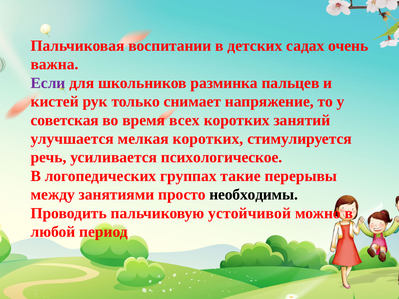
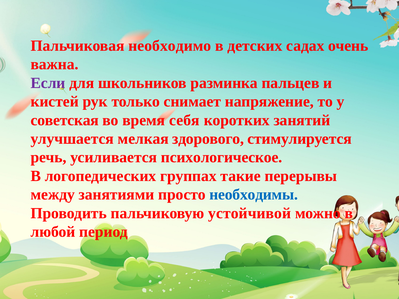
воспитании: воспитании -> необходимо (170, 46)
всех: всех -> себя (184, 120)
мелкая коротких: коротких -> здорового (208, 139)
необходимы colour: black -> blue (254, 195)
